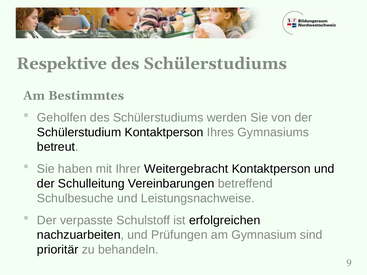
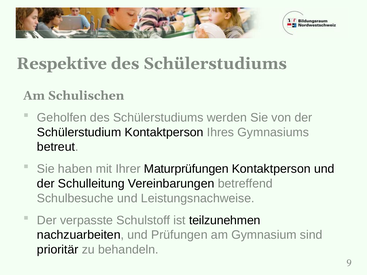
Bestimmtes: Bestimmtes -> Schulischen (86, 96)
Weitergebracht: Weitergebracht -> Maturprüfungen (186, 169)
erfolgreichen: erfolgreichen -> teilzunehmen (225, 220)
